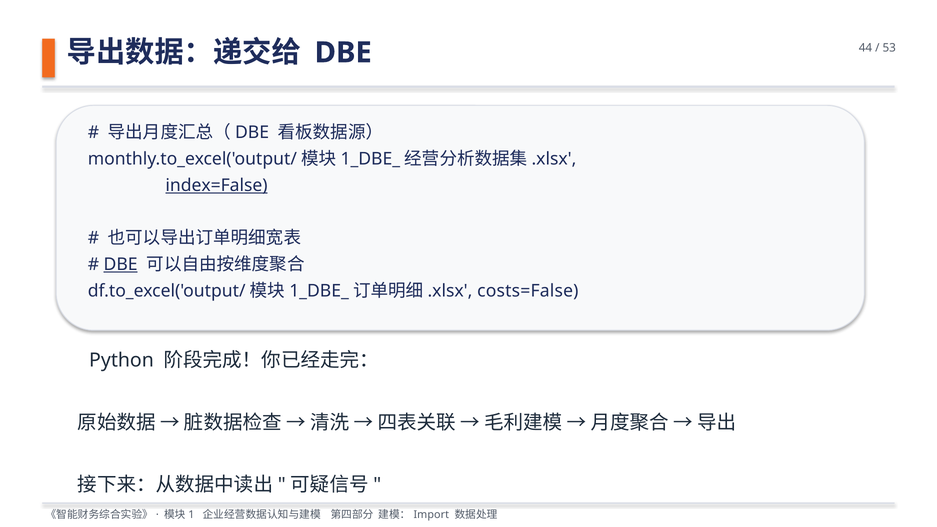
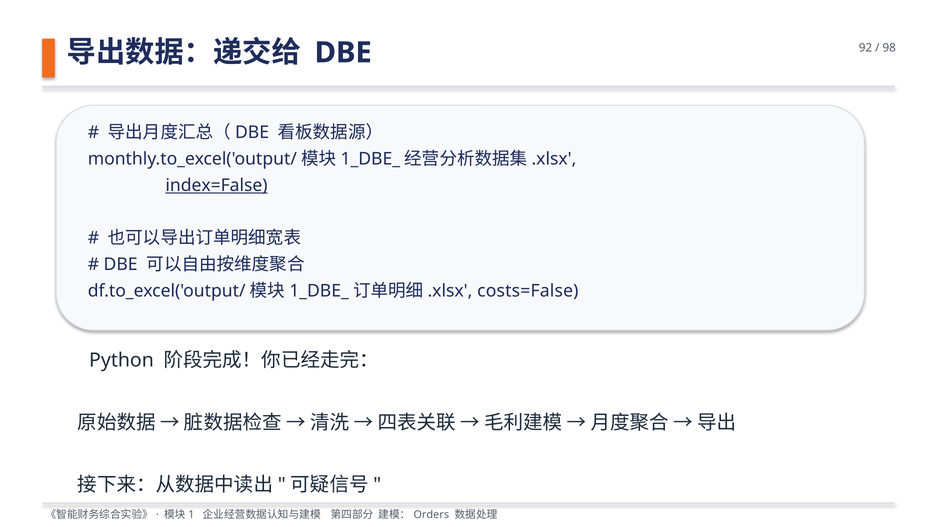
44: 44 -> 92 (865, 48)
53: 53 -> 98 (889, 48)
DBE underline: present -> none (121, 264)
Import: Import -> Orders (431, 515)
